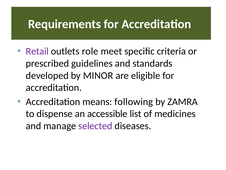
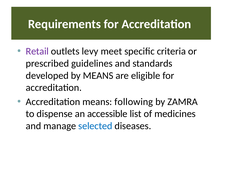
role: role -> levy (90, 51)
by MINOR: MINOR -> MEANS (98, 75)
selected colour: purple -> blue (95, 126)
